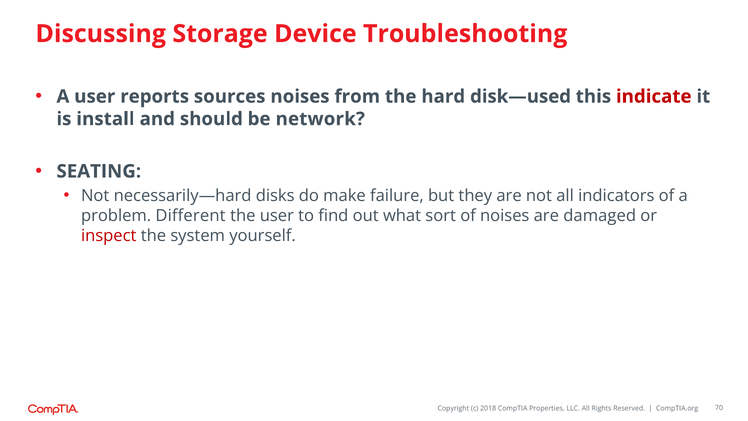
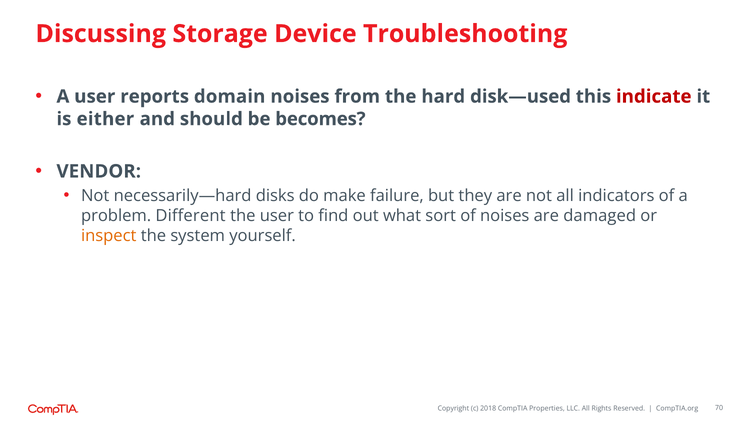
sources: sources -> domain (230, 96)
install: install -> either (105, 119)
network: network -> becomes (320, 119)
SEATING: SEATING -> VENDOR (99, 171)
inspect colour: red -> orange (109, 235)
